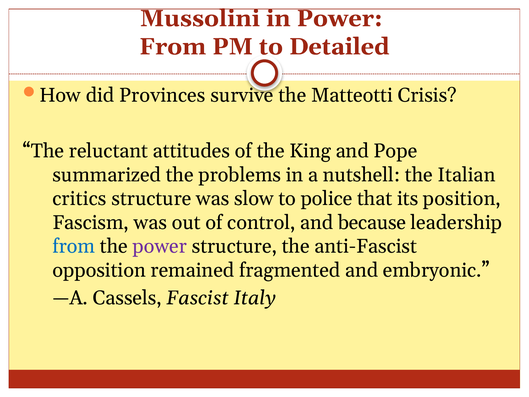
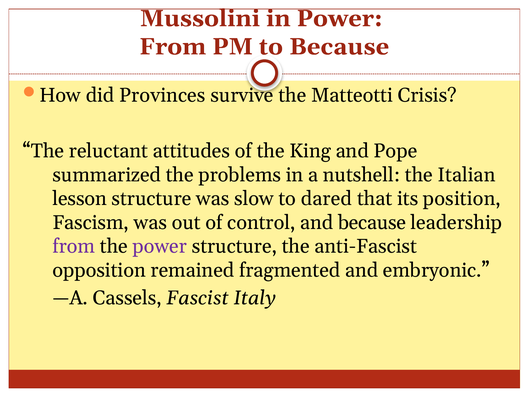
to Detailed: Detailed -> Because (339, 47)
critics: critics -> lesson (80, 199)
police: police -> dared (326, 199)
from colour: blue -> purple (74, 246)
